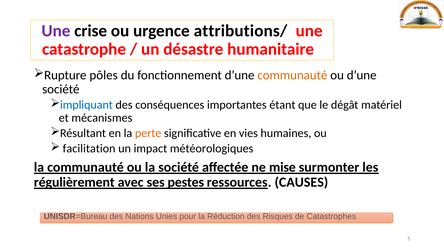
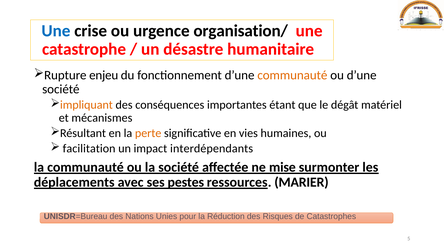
Une colour: purple -> blue (56, 31)
attributions/: attributions/ -> organisation/ (241, 31)
pôles: pôles -> enjeu (104, 75)
impliquant colour: blue -> orange (86, 105)
météorologiques: météorologiques -> interdépendants (212, 148)
régulièrement: régulièrement -> déplacements (74, 182)
CAUSES: CAUSES -> MARIER (301, 182)
